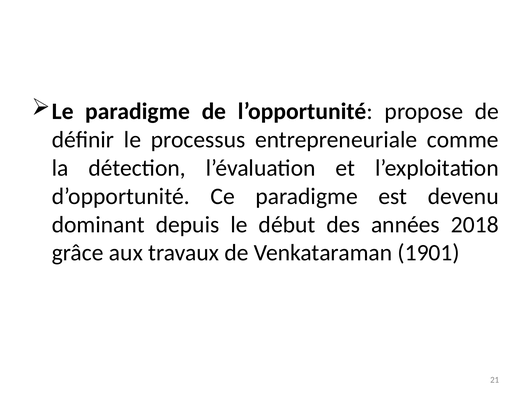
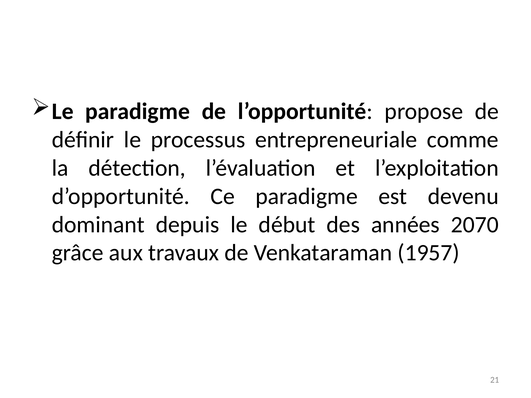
2018: 2018 -> 2070 (475, 225)
1901: 1901 -> 1957 (429, 253)
